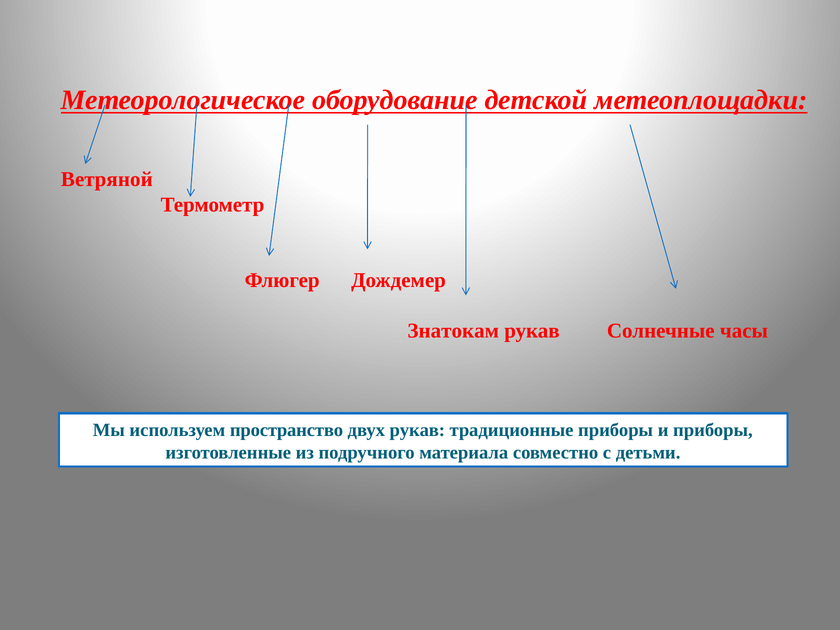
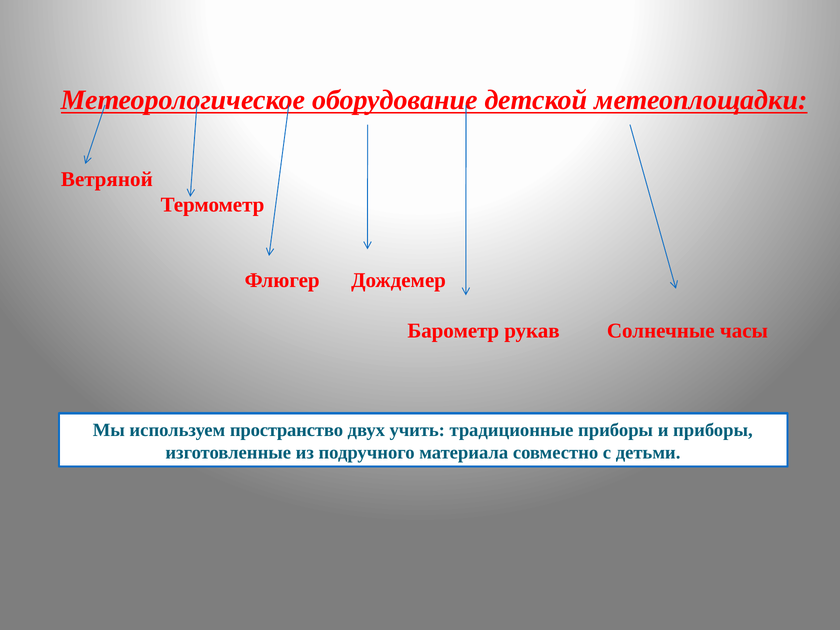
Знатокам: Знатокам -> Барометр (453, 331)
двух рукав: рукав -> учить (417, 430)
